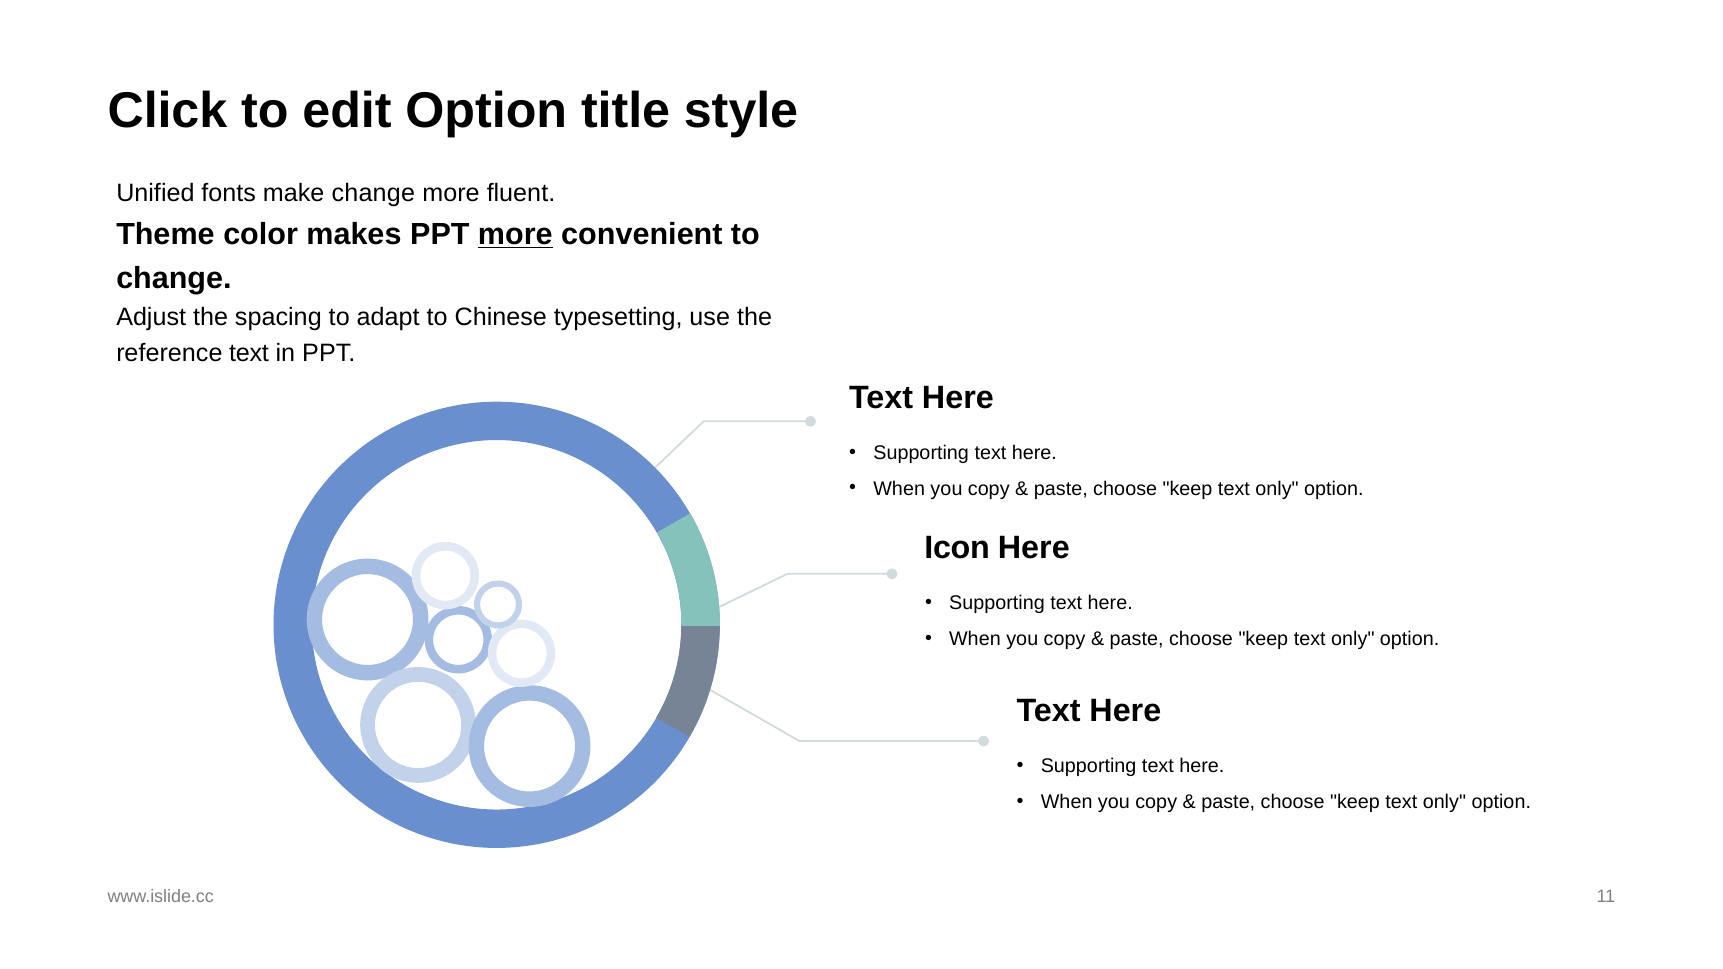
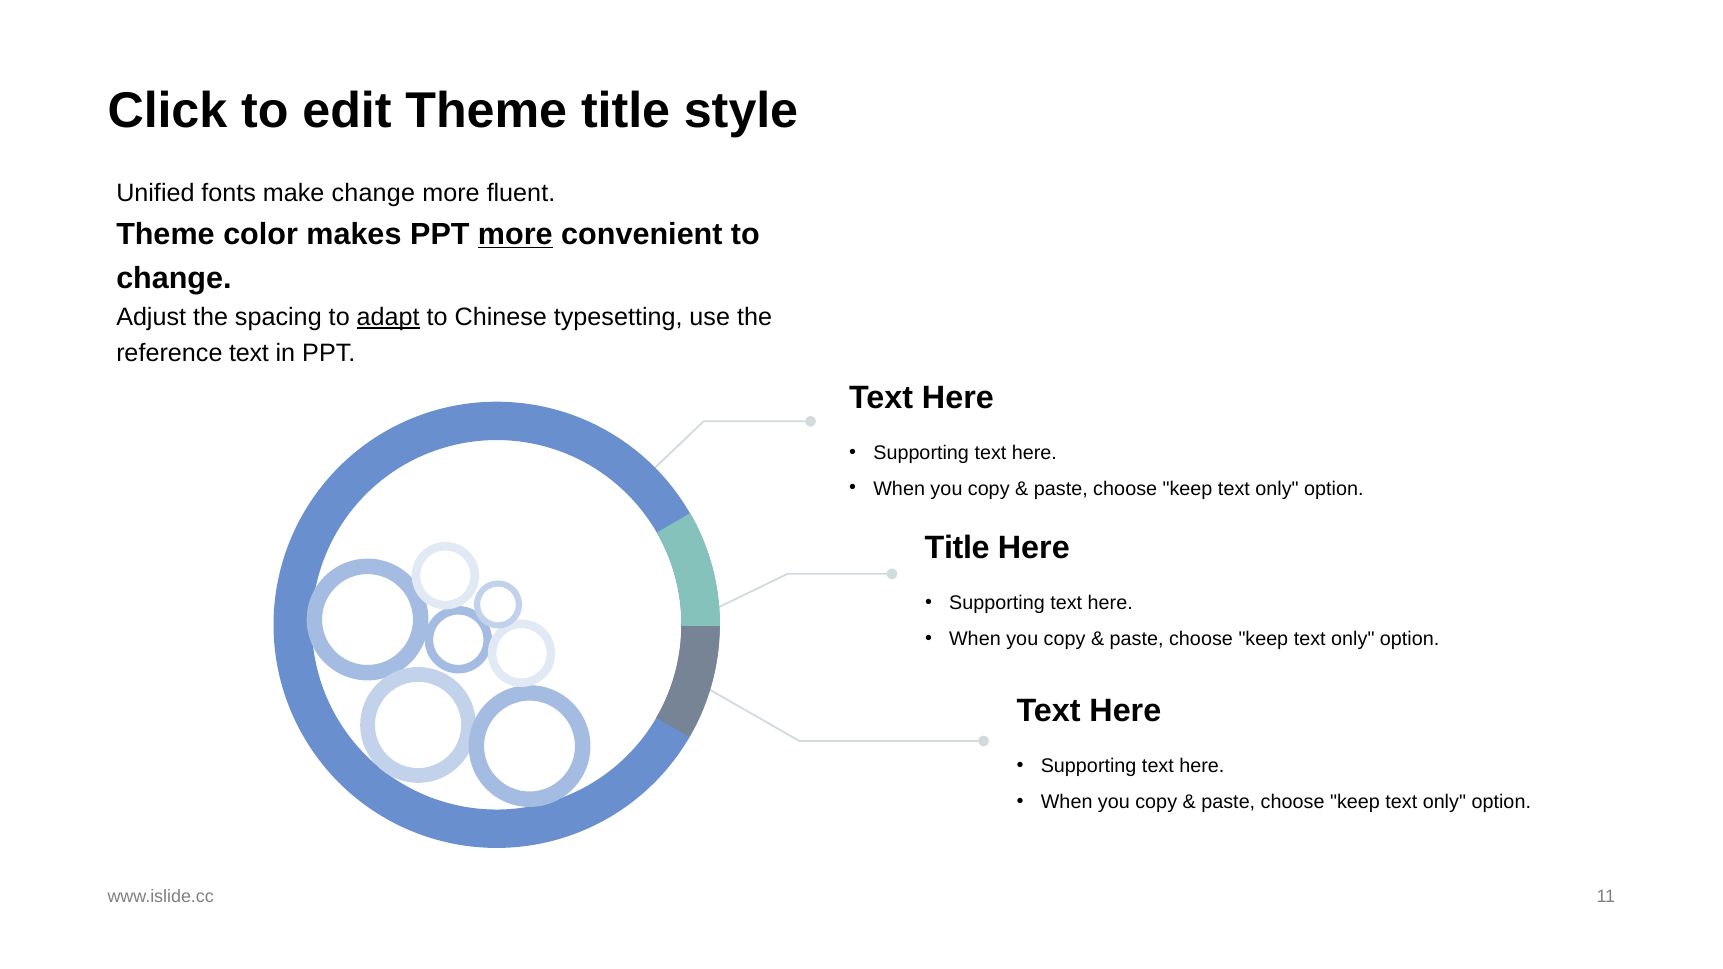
edit Option: Option -> Theme (486, 111)
adapt underline: none -> present (388, 317)
Icon: Icon -> Title (957, 548)
